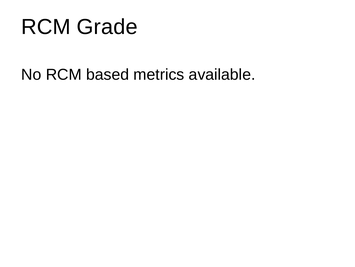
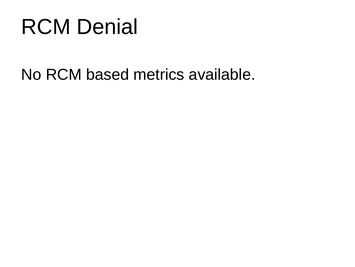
Grade: Grade -> Denial (107, 27)
